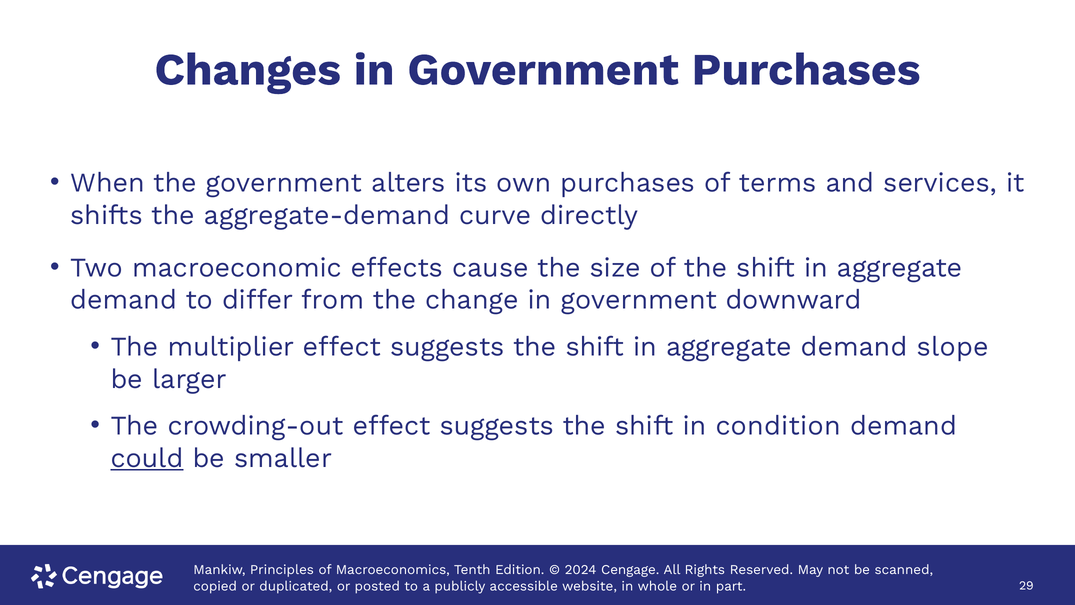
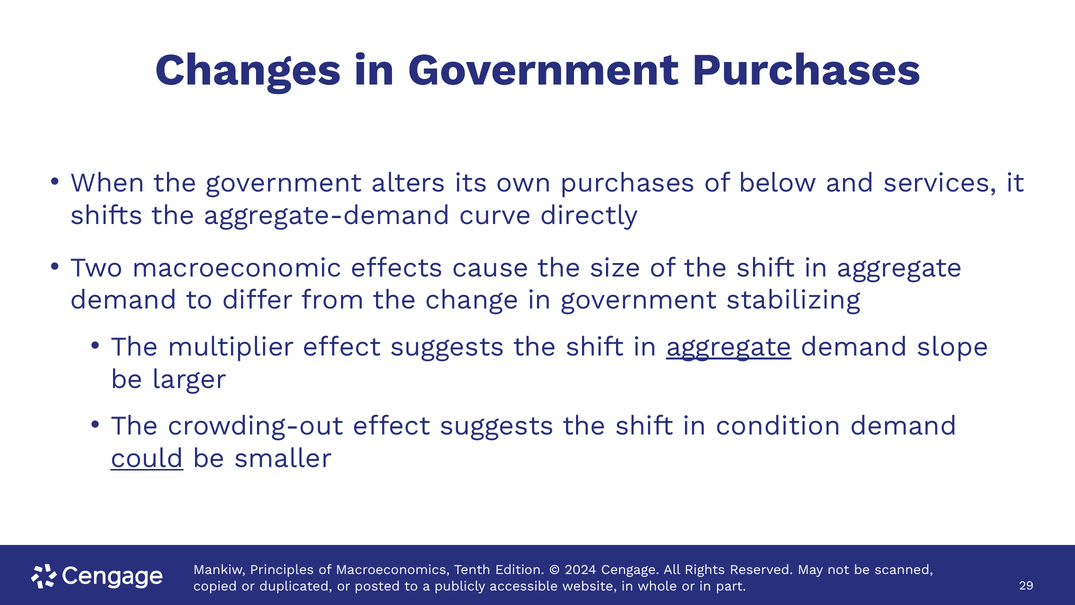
terms: terms -> below (778, 183)
downward: downward -> stabilizing (793, 300)
aggregate underline: none -> present (729, 347)
